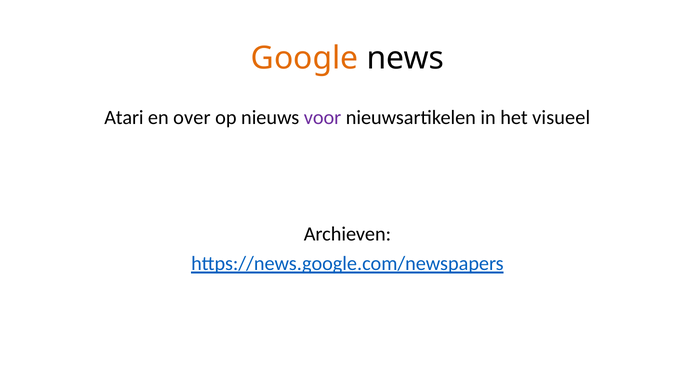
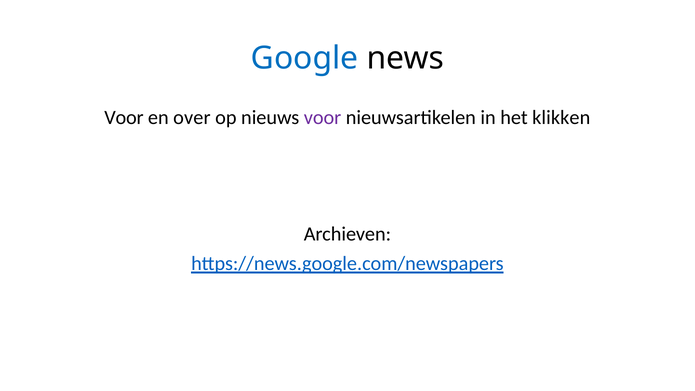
Google colour: orange -> blue (305, 58)
Atari: Atari -> Voor (124, 118)
visueel: visueel -> klikken (561, 118)
